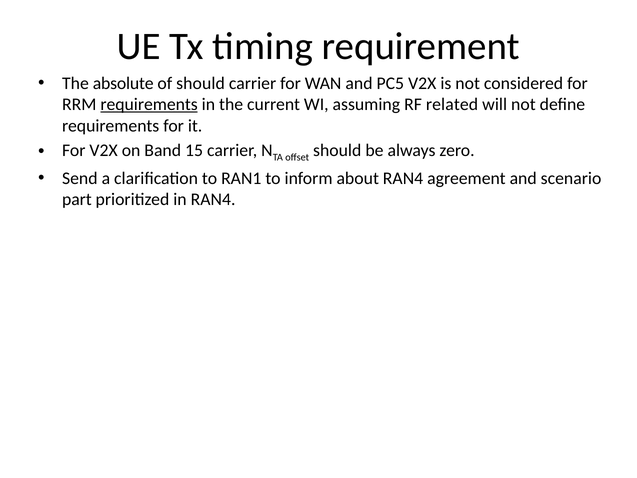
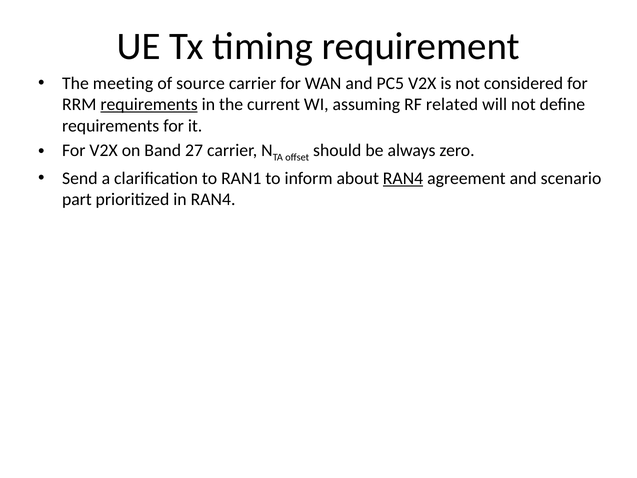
absolute: absolute -> meeting (123, 83)
of should: should -> source (201, 83)
15: 15 -> 27 (194, 151)
RAN4 underline: none -> present (403, 178)
